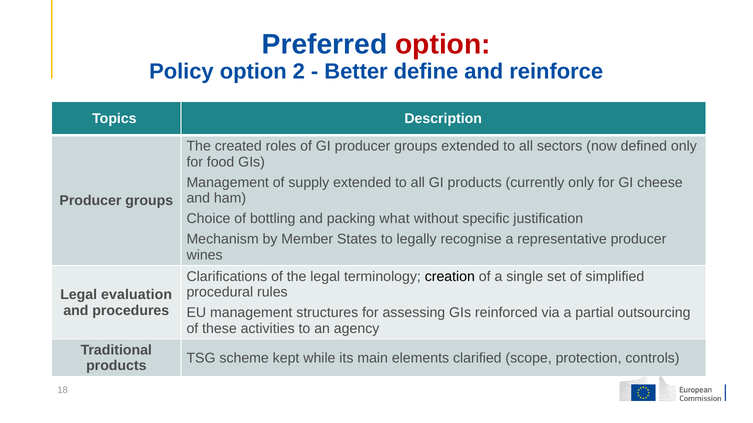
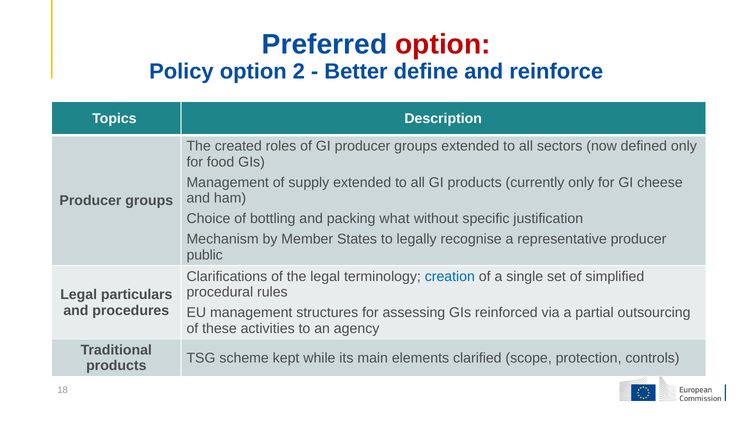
wines: wines -> public (205, 255)
creation colour: black -> blue (450, 277)
evaluation: evaluation -> particulars (137, 295)
